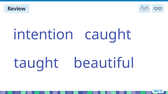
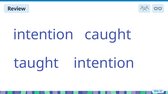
taught beautiful: beautiful -> intention (104, 63)
